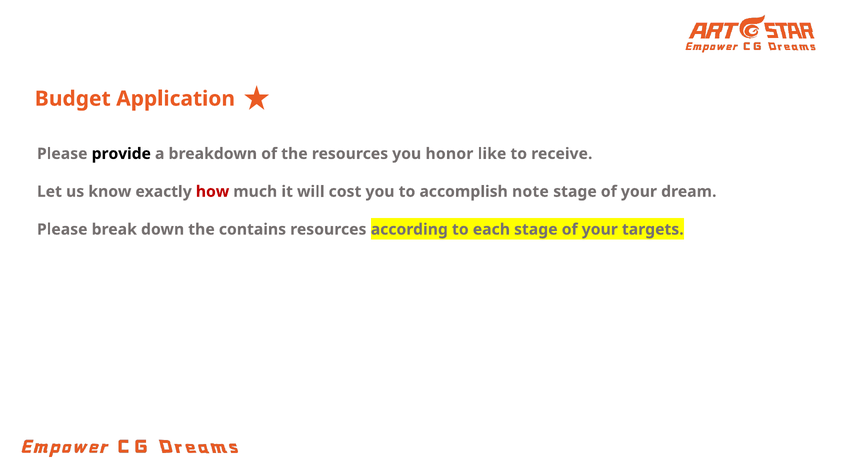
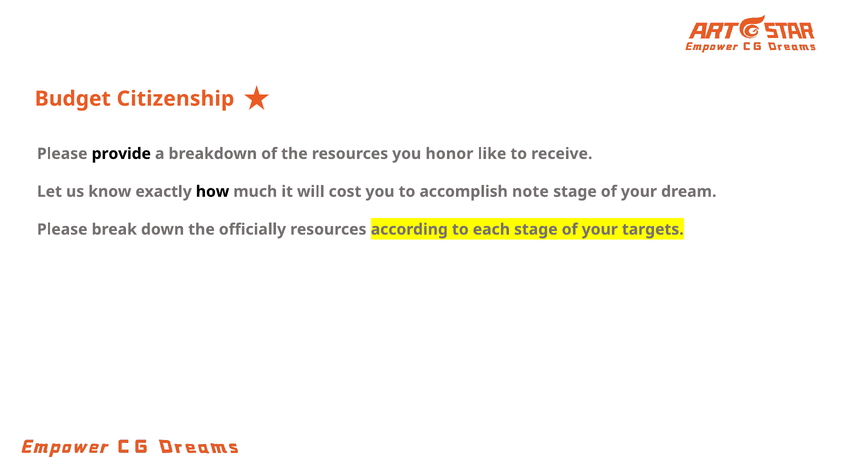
Application: Application -> Citizenship (175, 99)
how colour: red -> black (213, 192)
contains: contains -> officially (252, 229)
